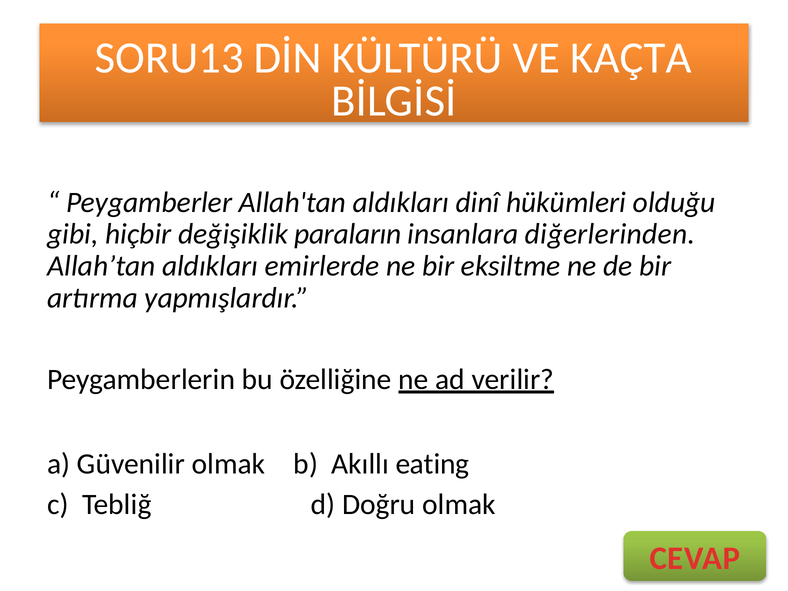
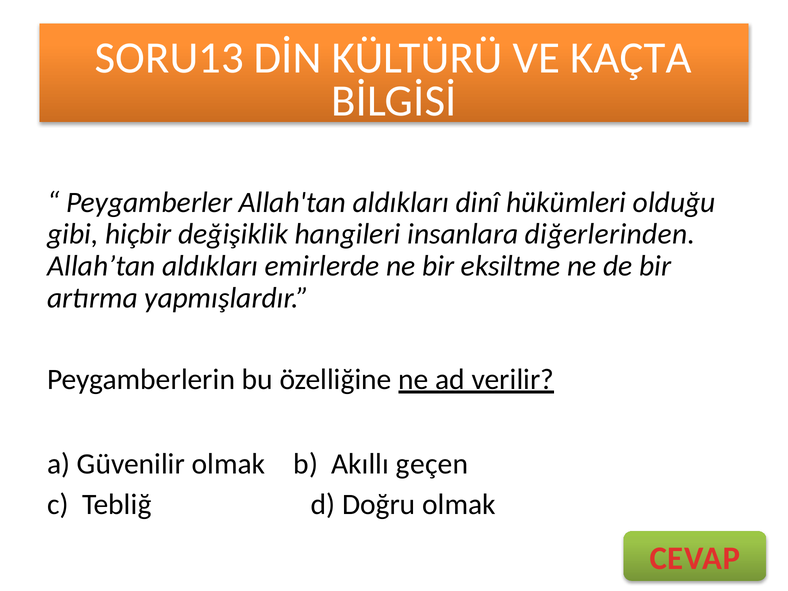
paraların: paraların -> hangileri (348, 234)
eating: eating -> geçen (432, 464)
